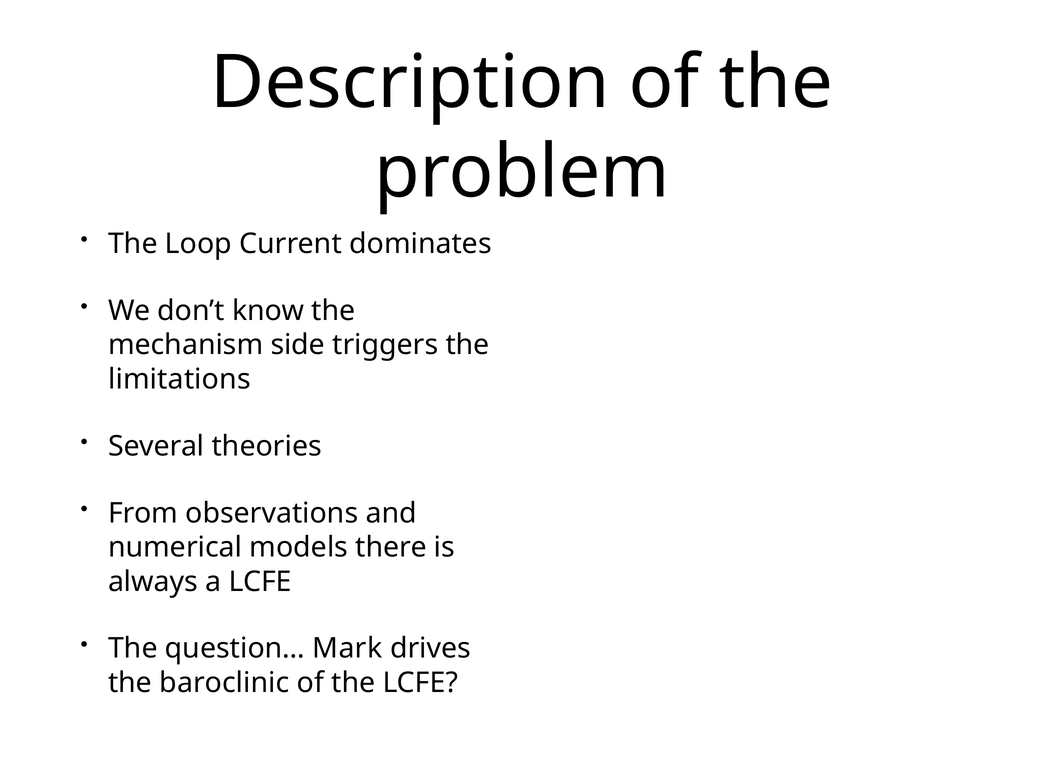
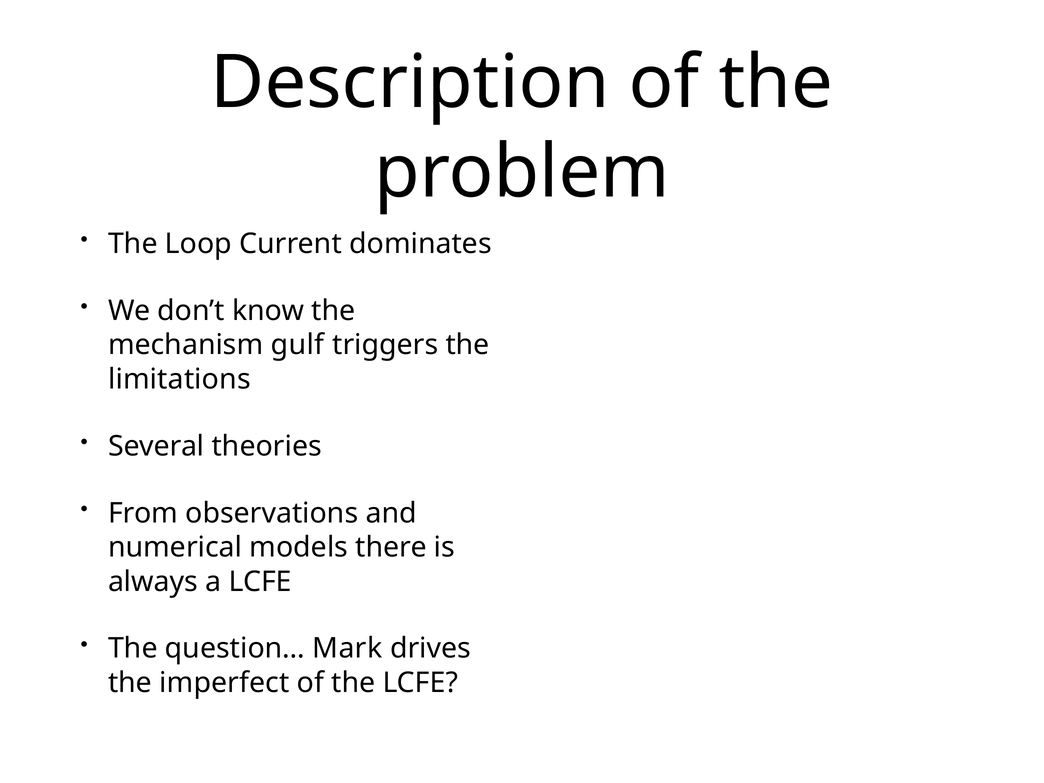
side: side -> gulf (298, 345)
baroclinic: baroclinic -> imperfect (224, 683)
